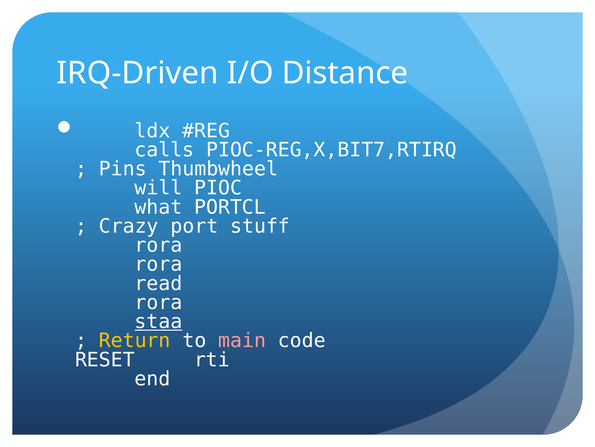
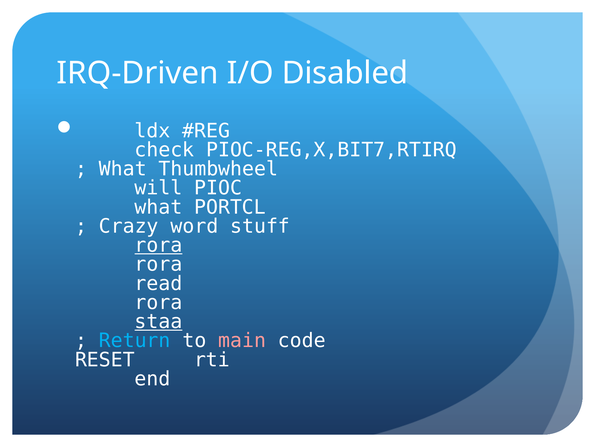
Distance: Distance -> Disabled (345, 73)
calls: calls -> check (164, 150)
Pins: Pins -> What (123, 169)
port: port -> word (194, 226)
rora underline: none -> present (158, 245)
Return colour: yellow -> light blue (135, 340)
